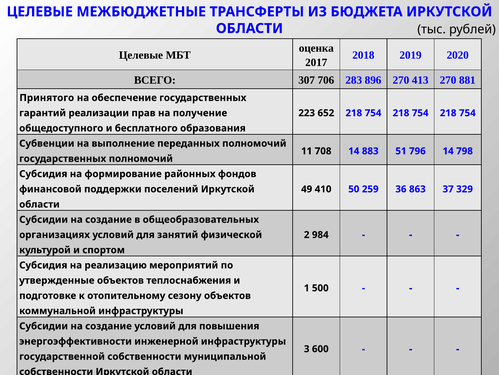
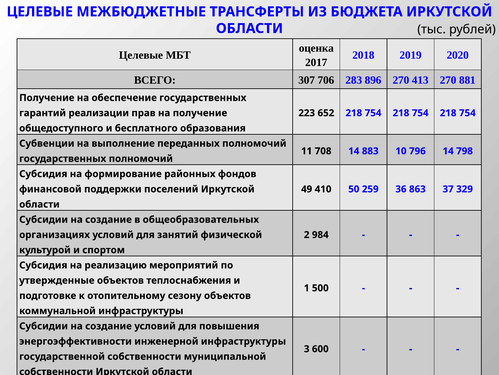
Принятого: Принятого -> Получение (47, 98)
51: 51 -> 10 (401, 151)
